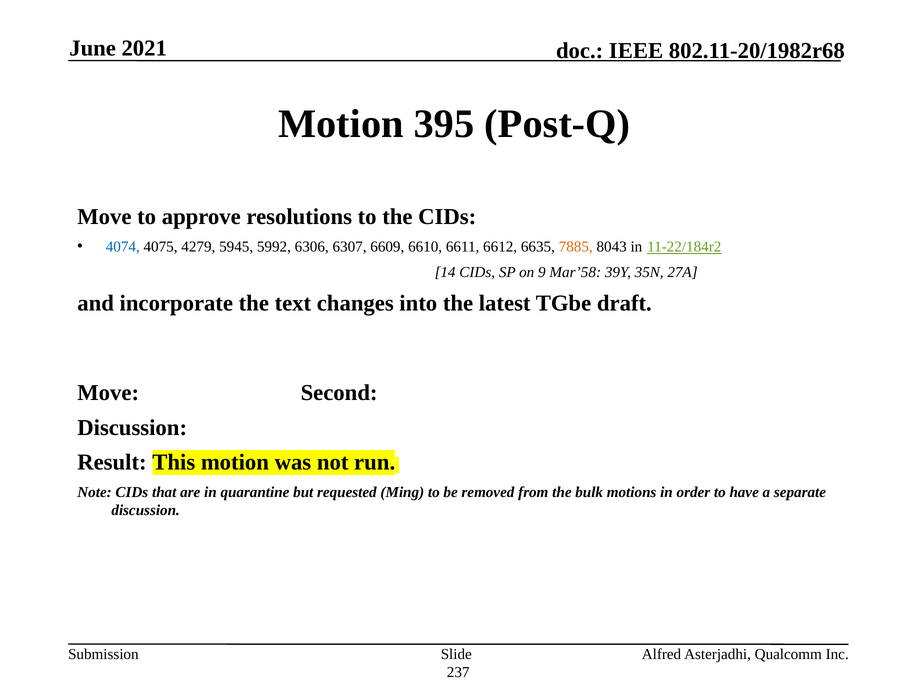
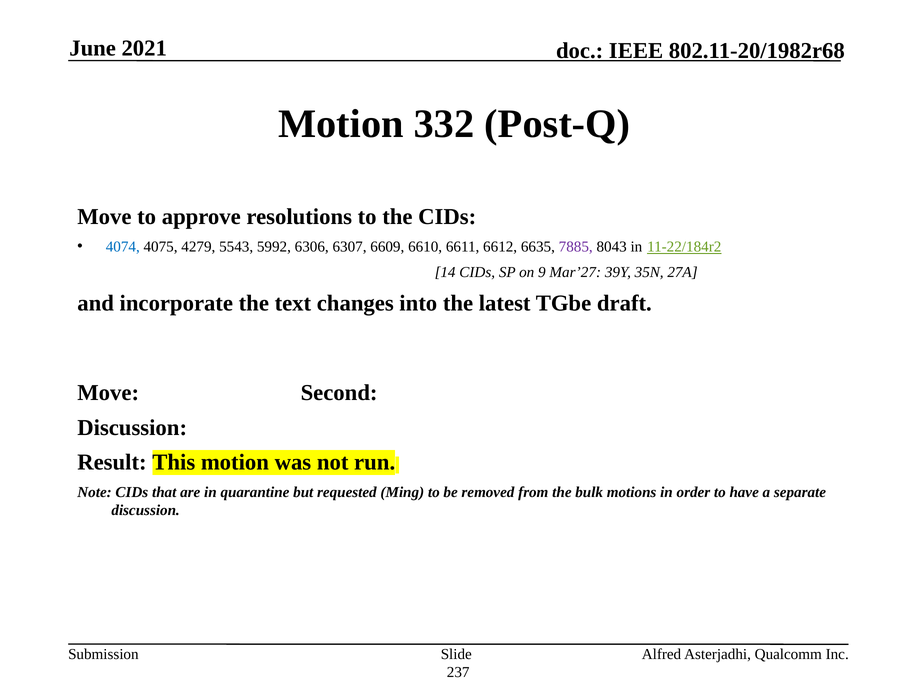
395: 395 -> 332 (444, 124)
5945: 5945 -> 5543 (236, 247)
7885 colour: orange -> purple (576, 247)
Mar’58: Mar’58 -> Mar’27 (575, 272)
